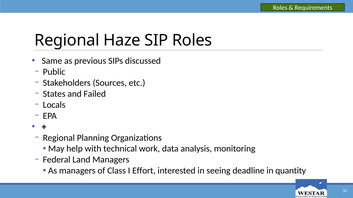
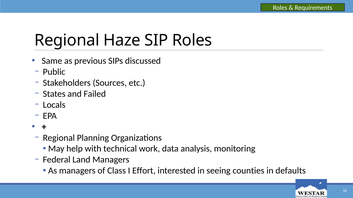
deadline: deadline -> counties (248, 171)
quantity: quantity -> defaults (291, 171)
